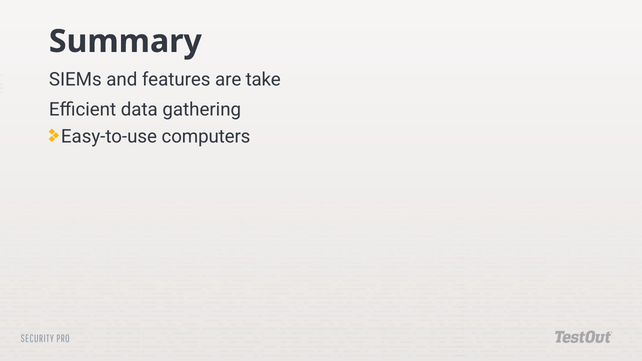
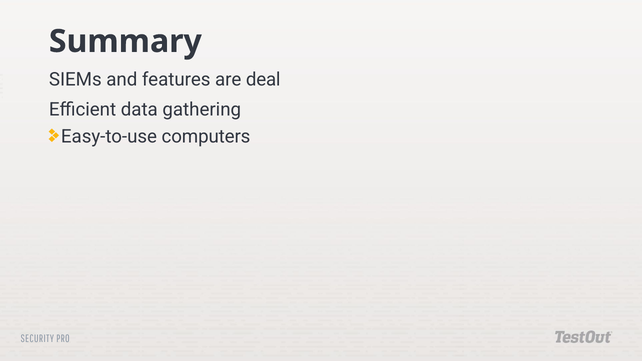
take: take -> deal (263, 80)
